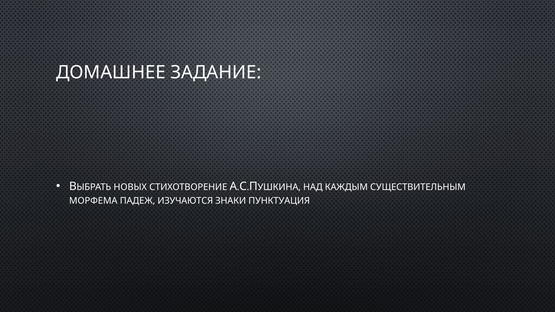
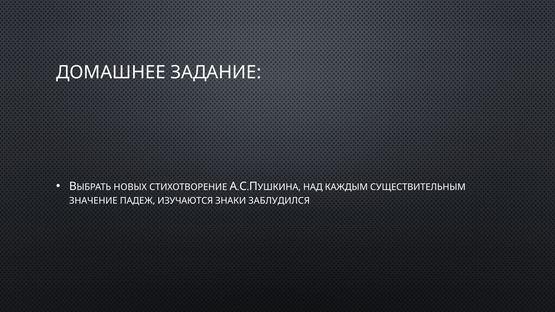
МОРФЕМА: МОРФЕМА -> ЗНАЧЕНИЕ (93, 201)
ПУНКТУАЦИЯ: ПУНКТУАЦИЯ -> ЗАБЛУДИЛСЯ (279, 201)
